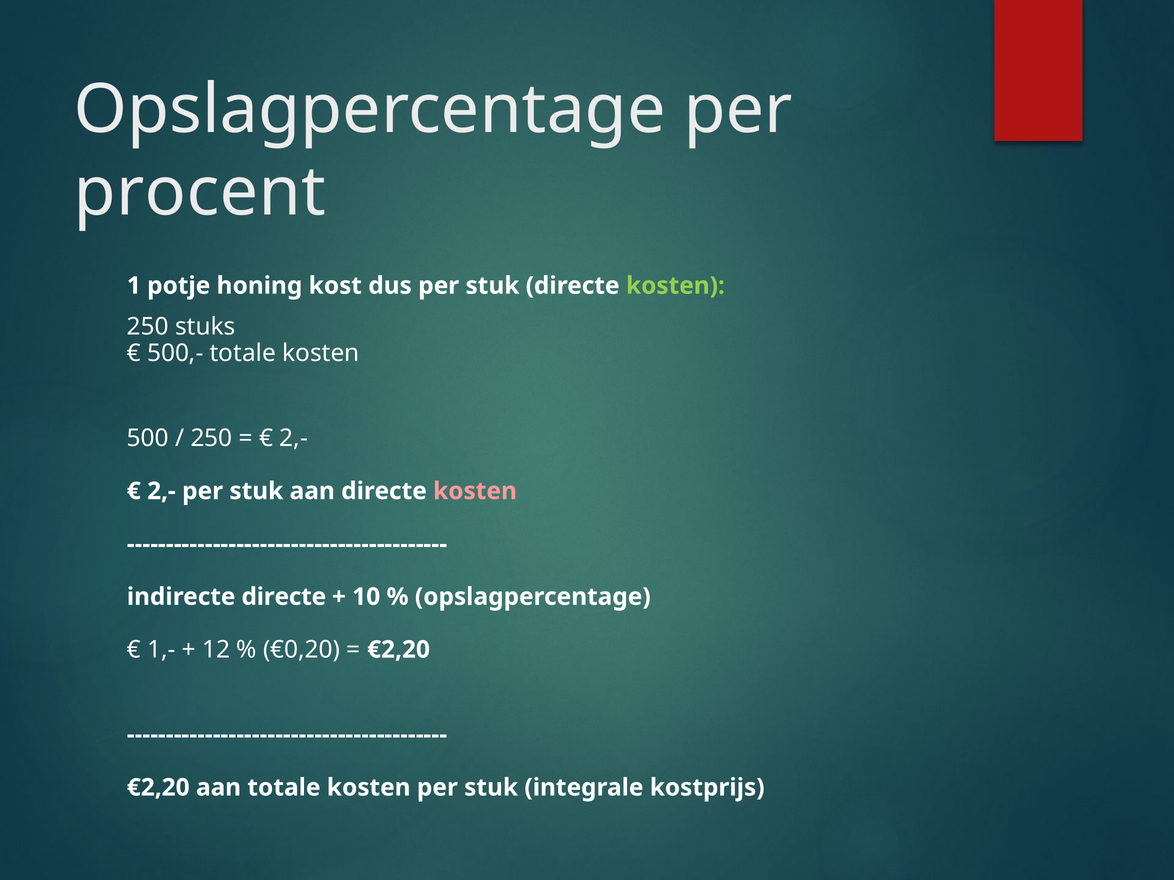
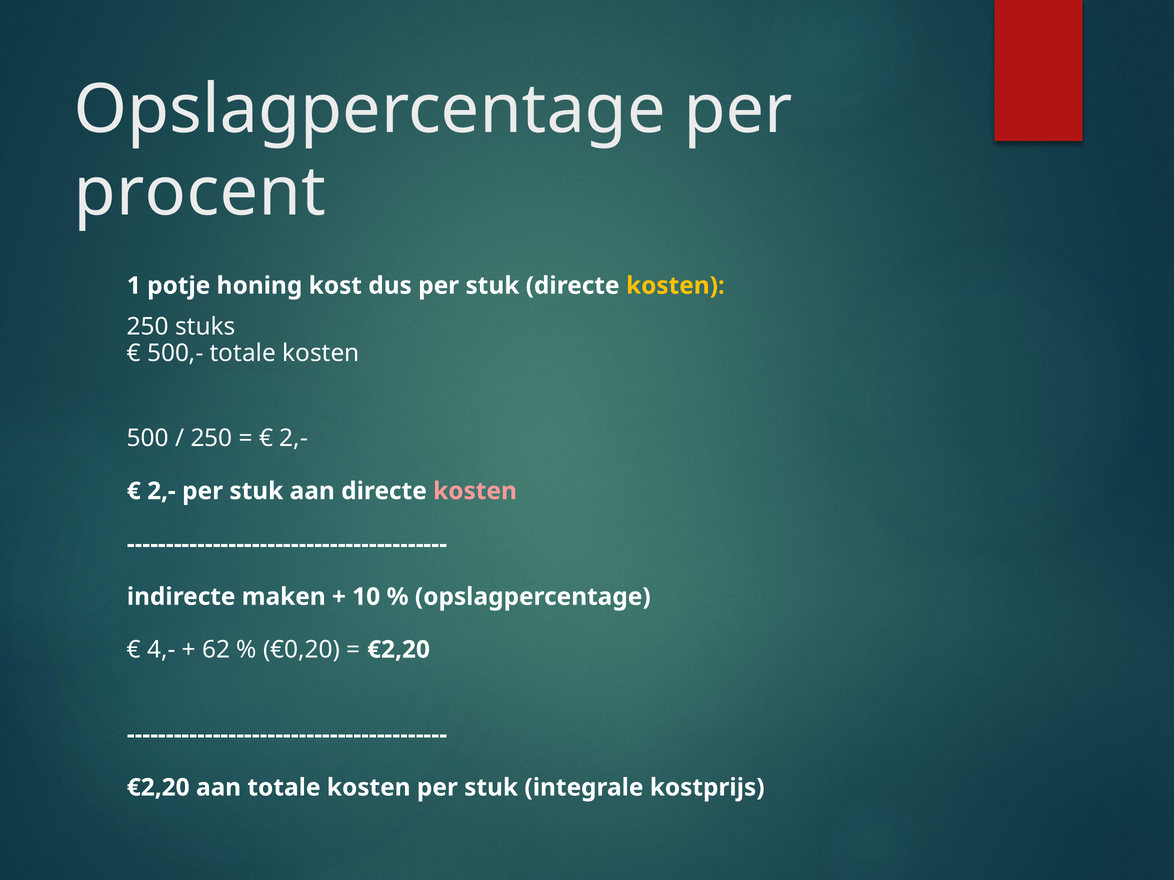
kosten colour: light green -> yellow (675, 286)
indirecte directe: directe -> maken (284, 597)
1,-: 1,- -> 4,- (161, 650)
12: 12 -> 62 (216, 650)
